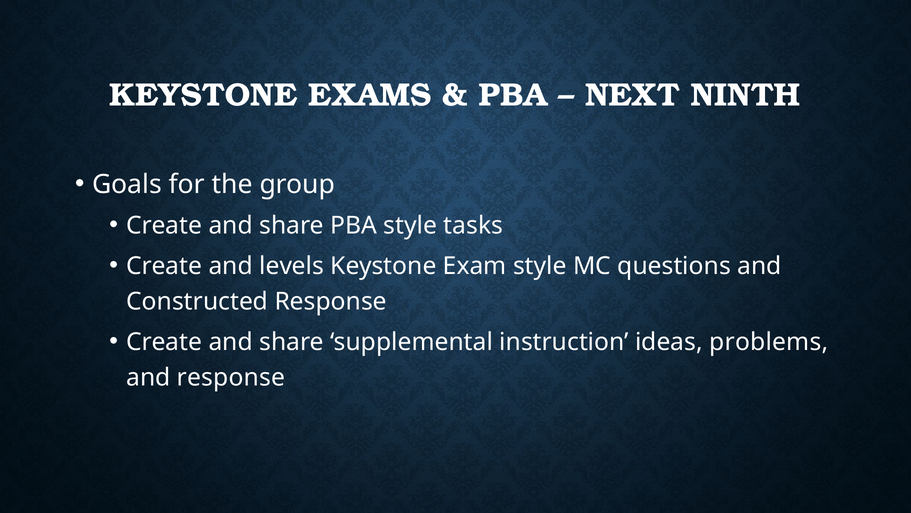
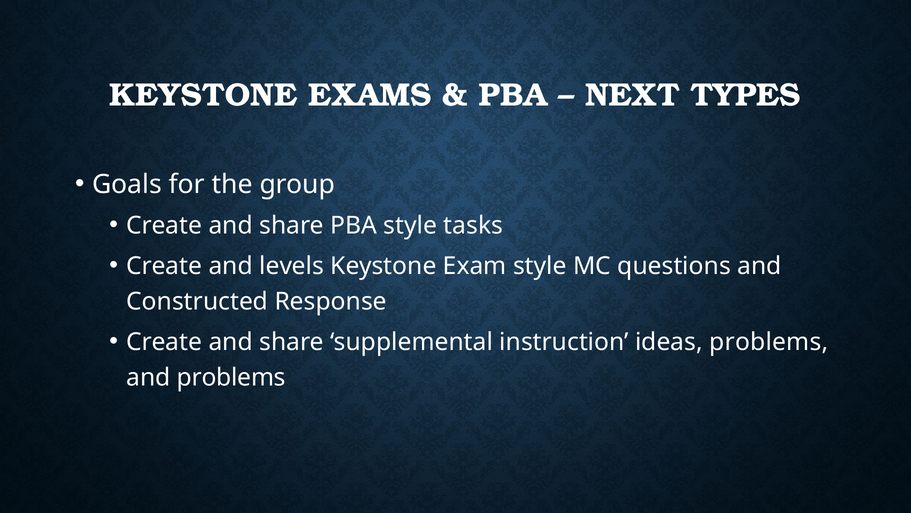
NINTH: NINTH -> TYPES (746, 95)
and response: response -> problems (231, 377)
